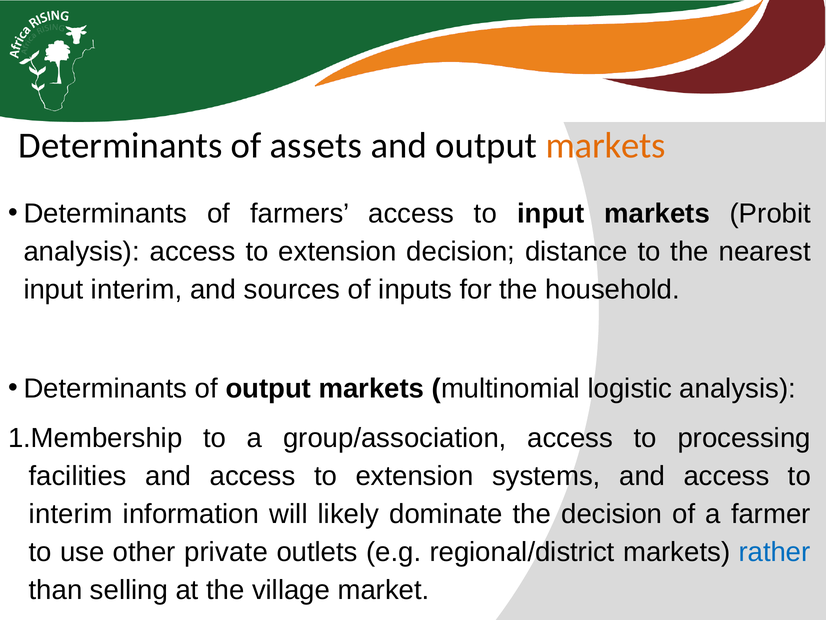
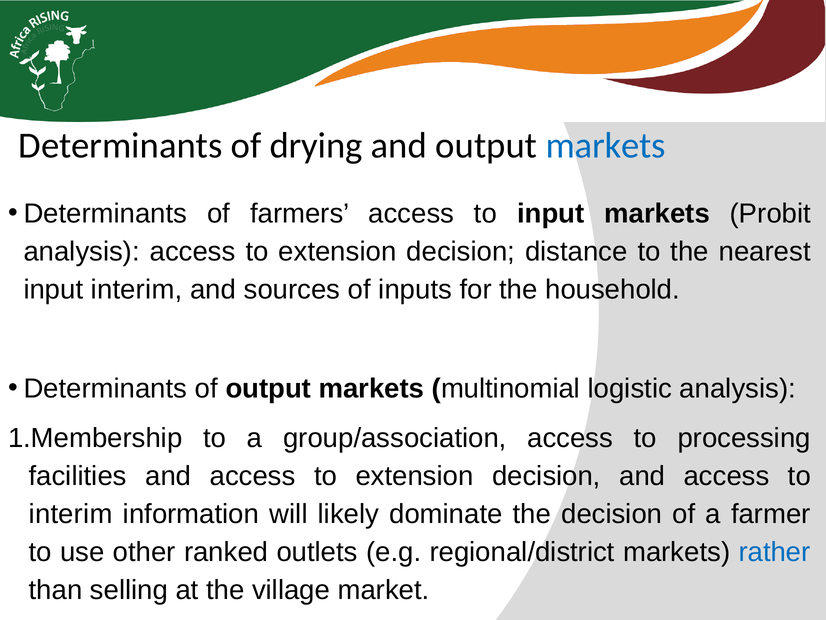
assets: assets -> drying (316, 146)
markets colour: orange -> blue (606, 146)
systems: systems -> decision (546, 476)
private: private -> ranked (226, 552)
